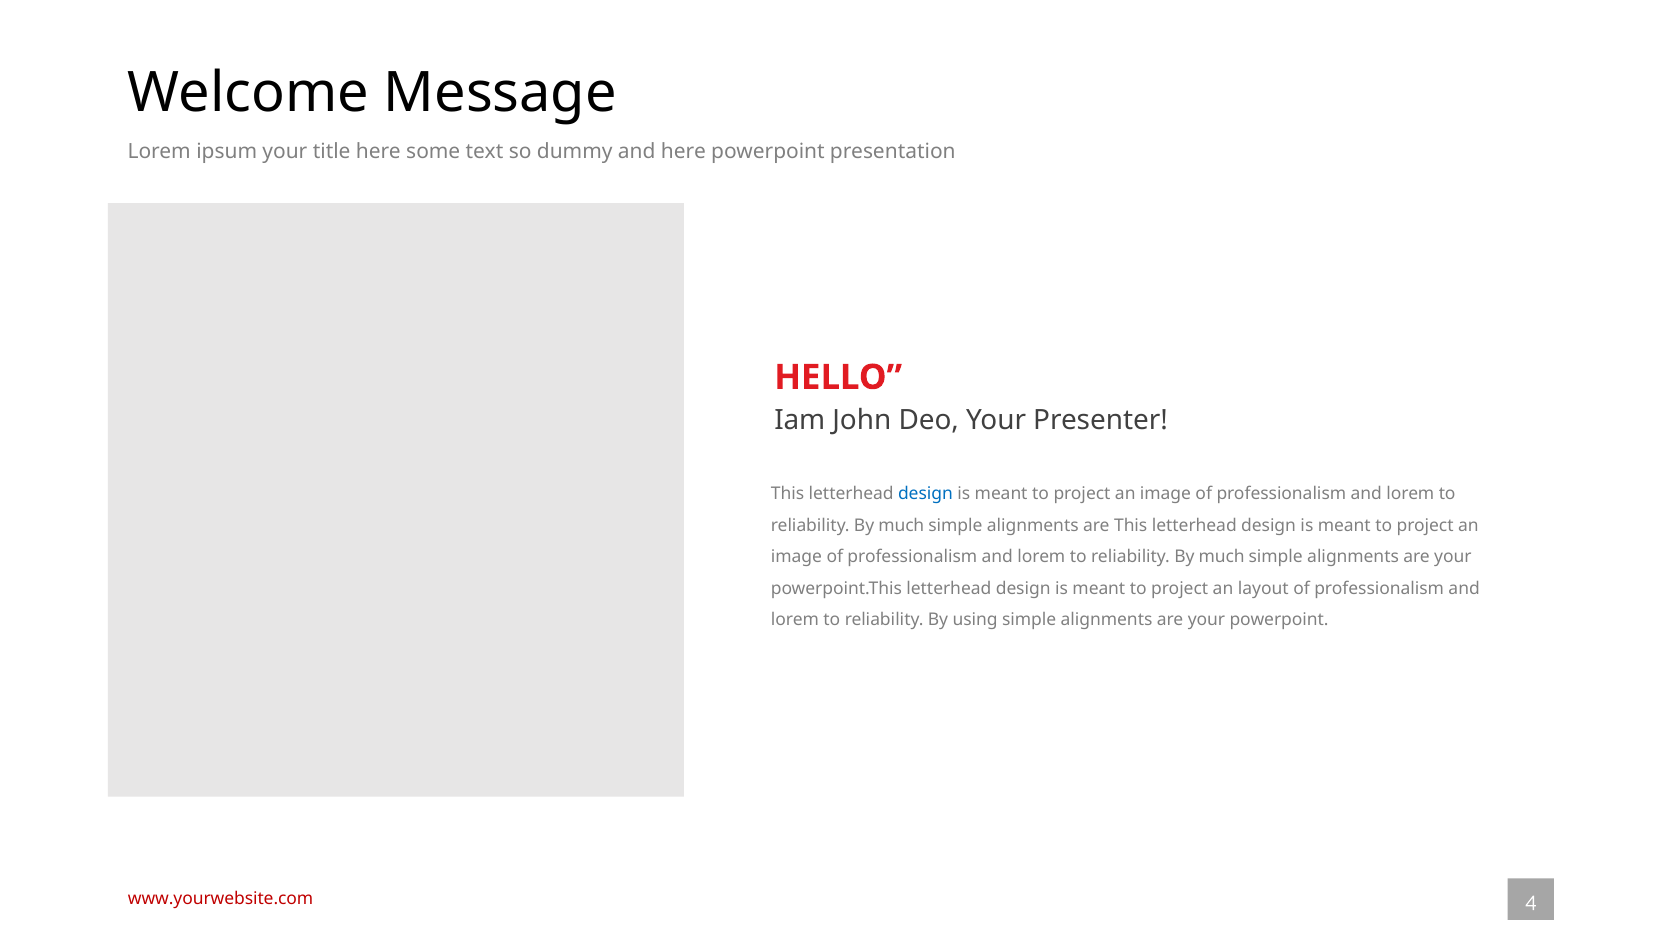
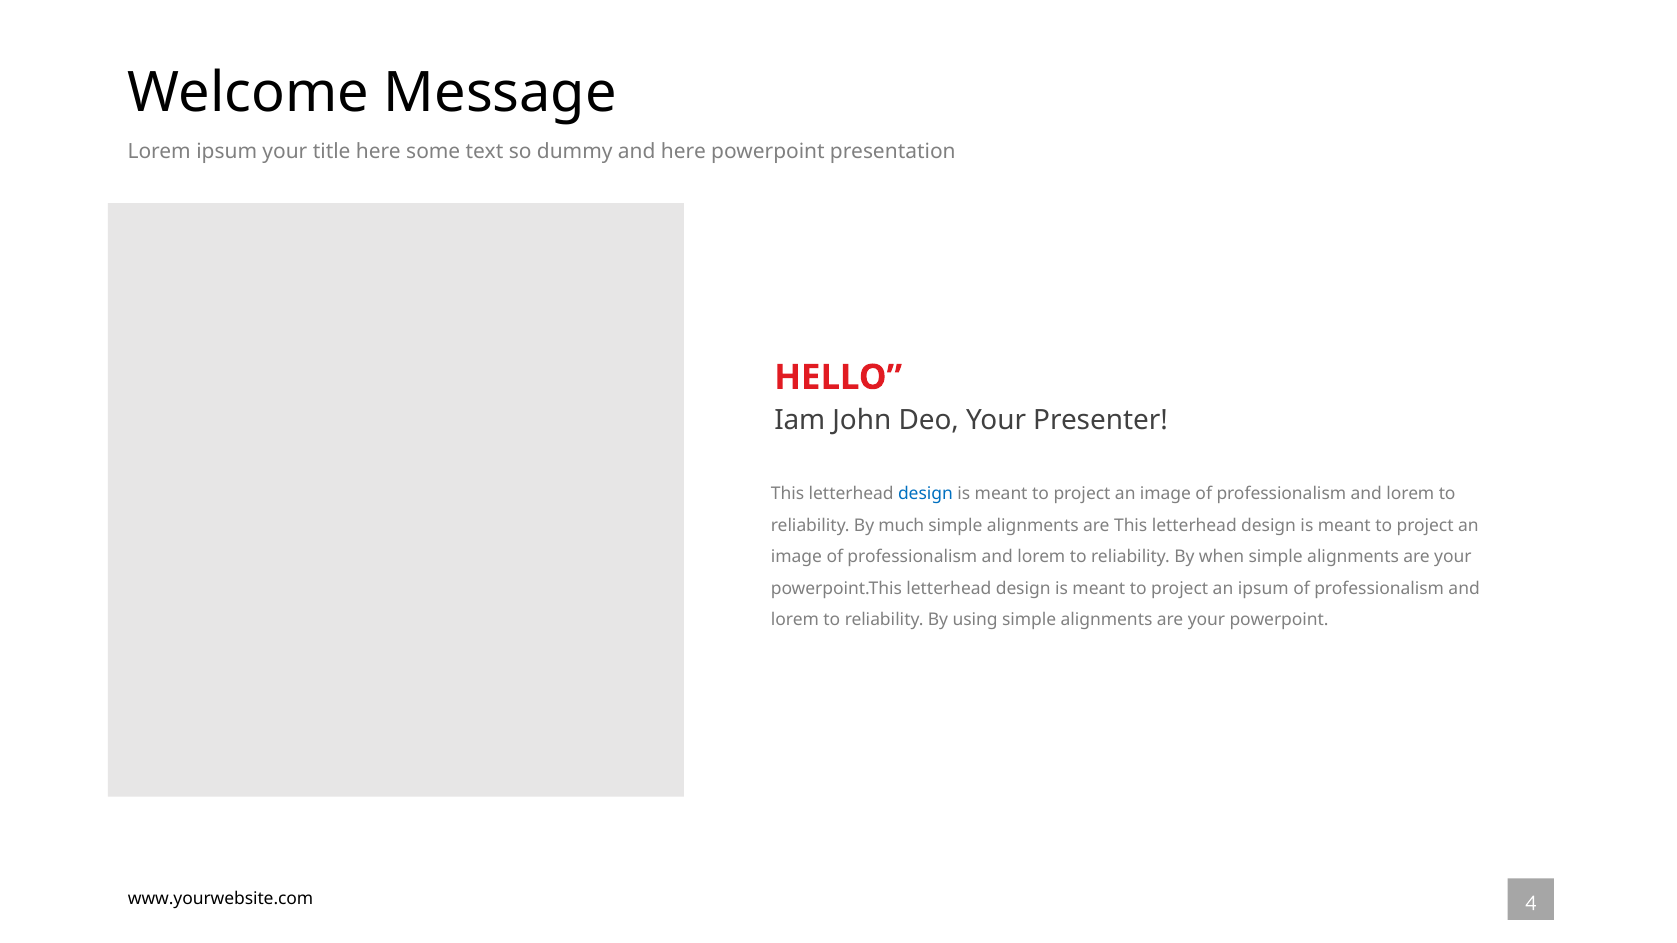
much: much -> when (1222, 557)
an layout: layout -> ipsum (1263, 588)
www.yourwebsite.com colour: red -> black (221, 899)
